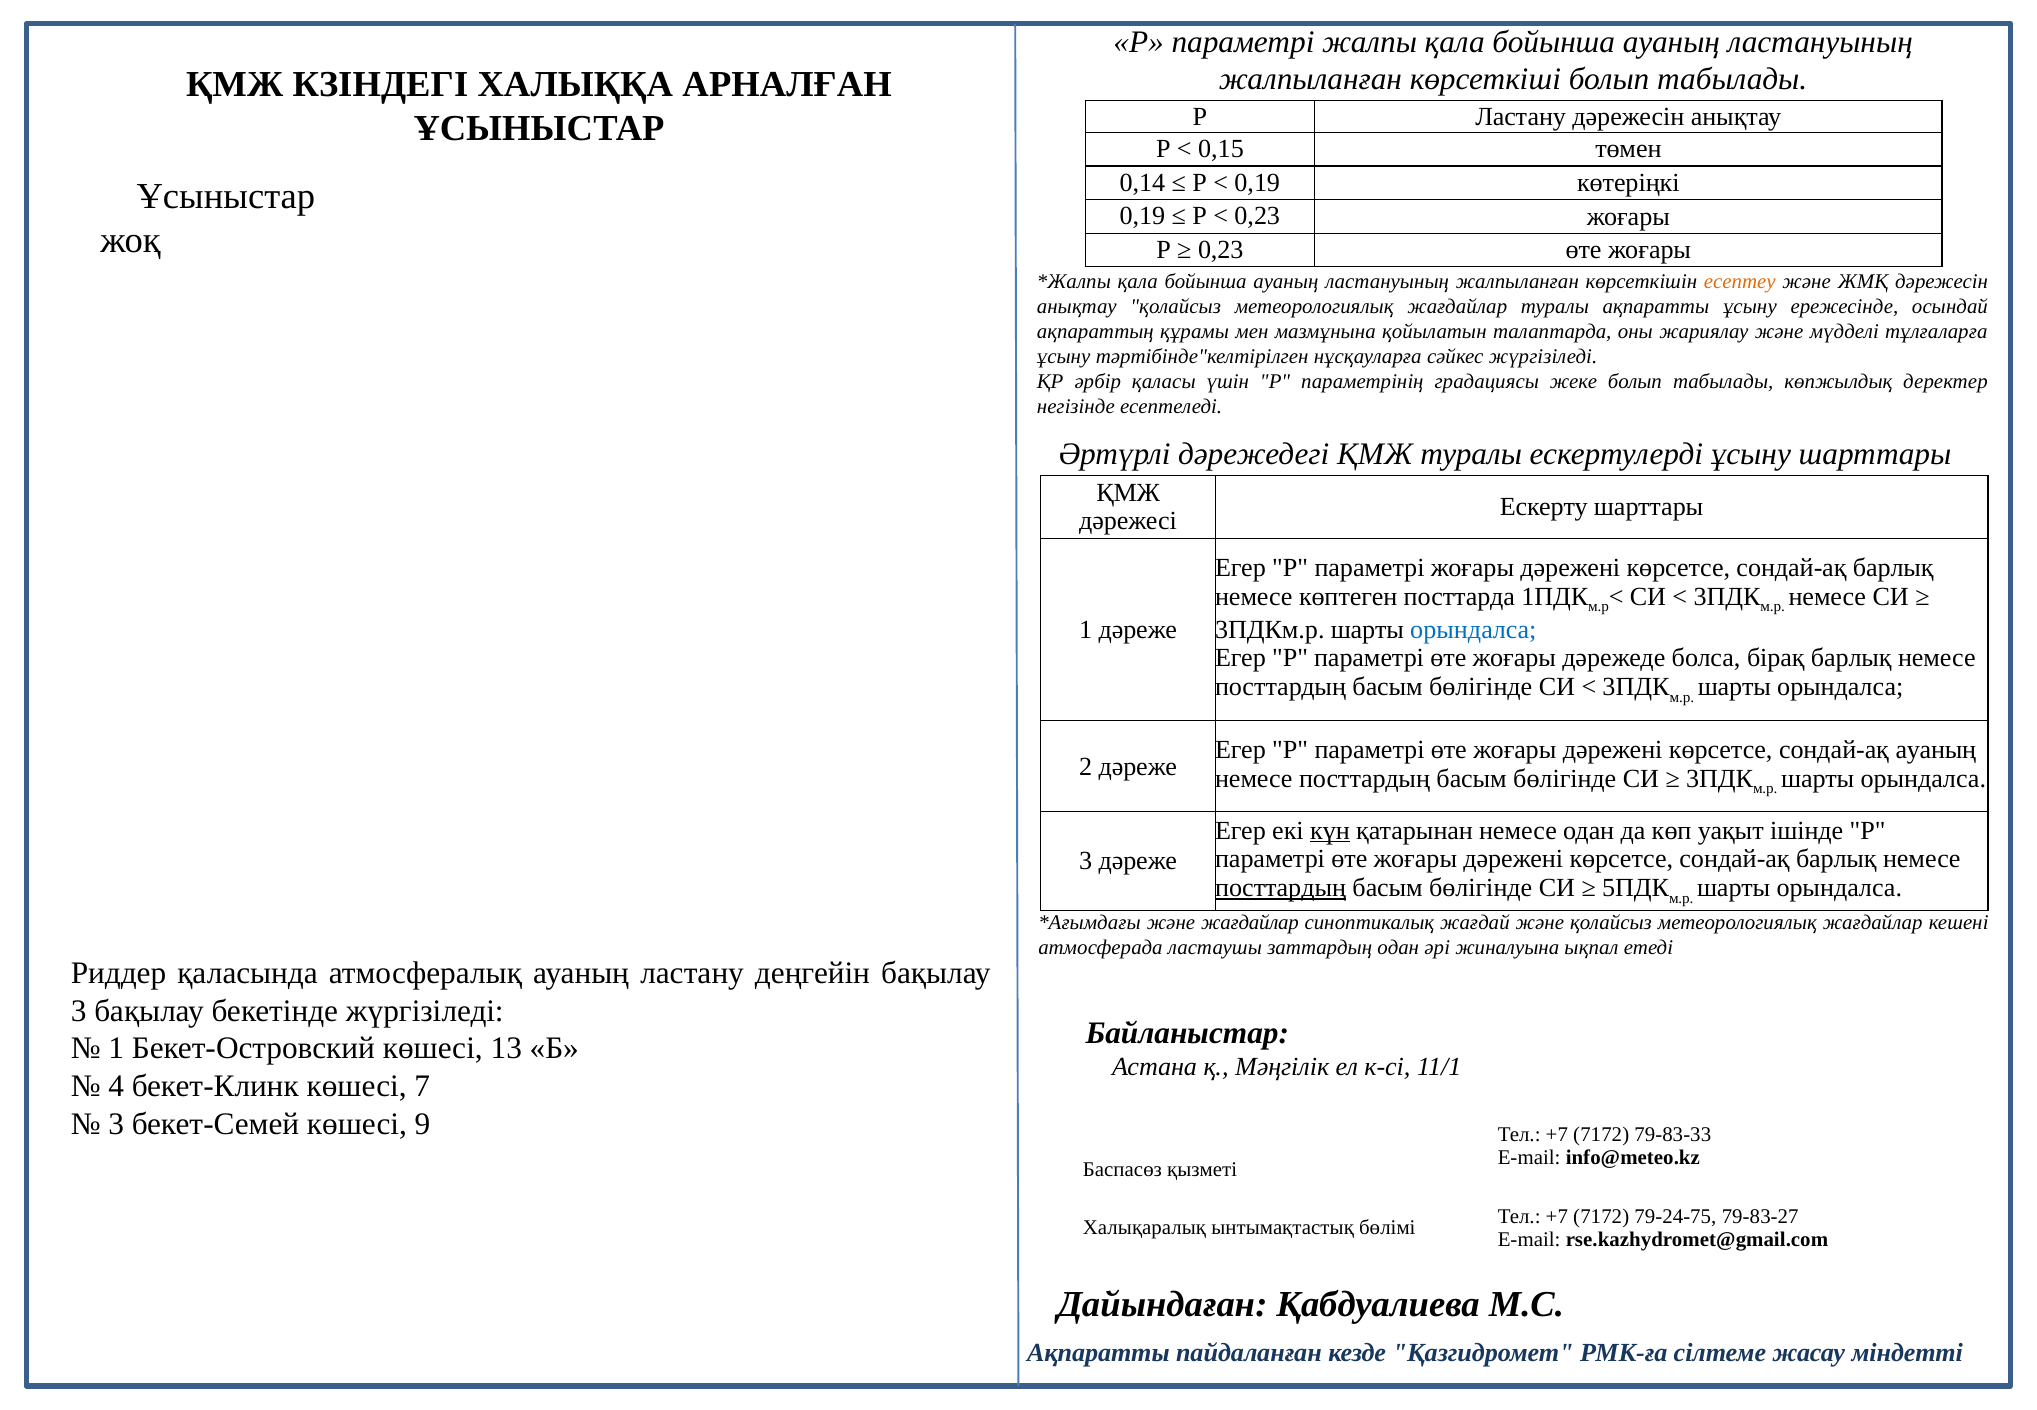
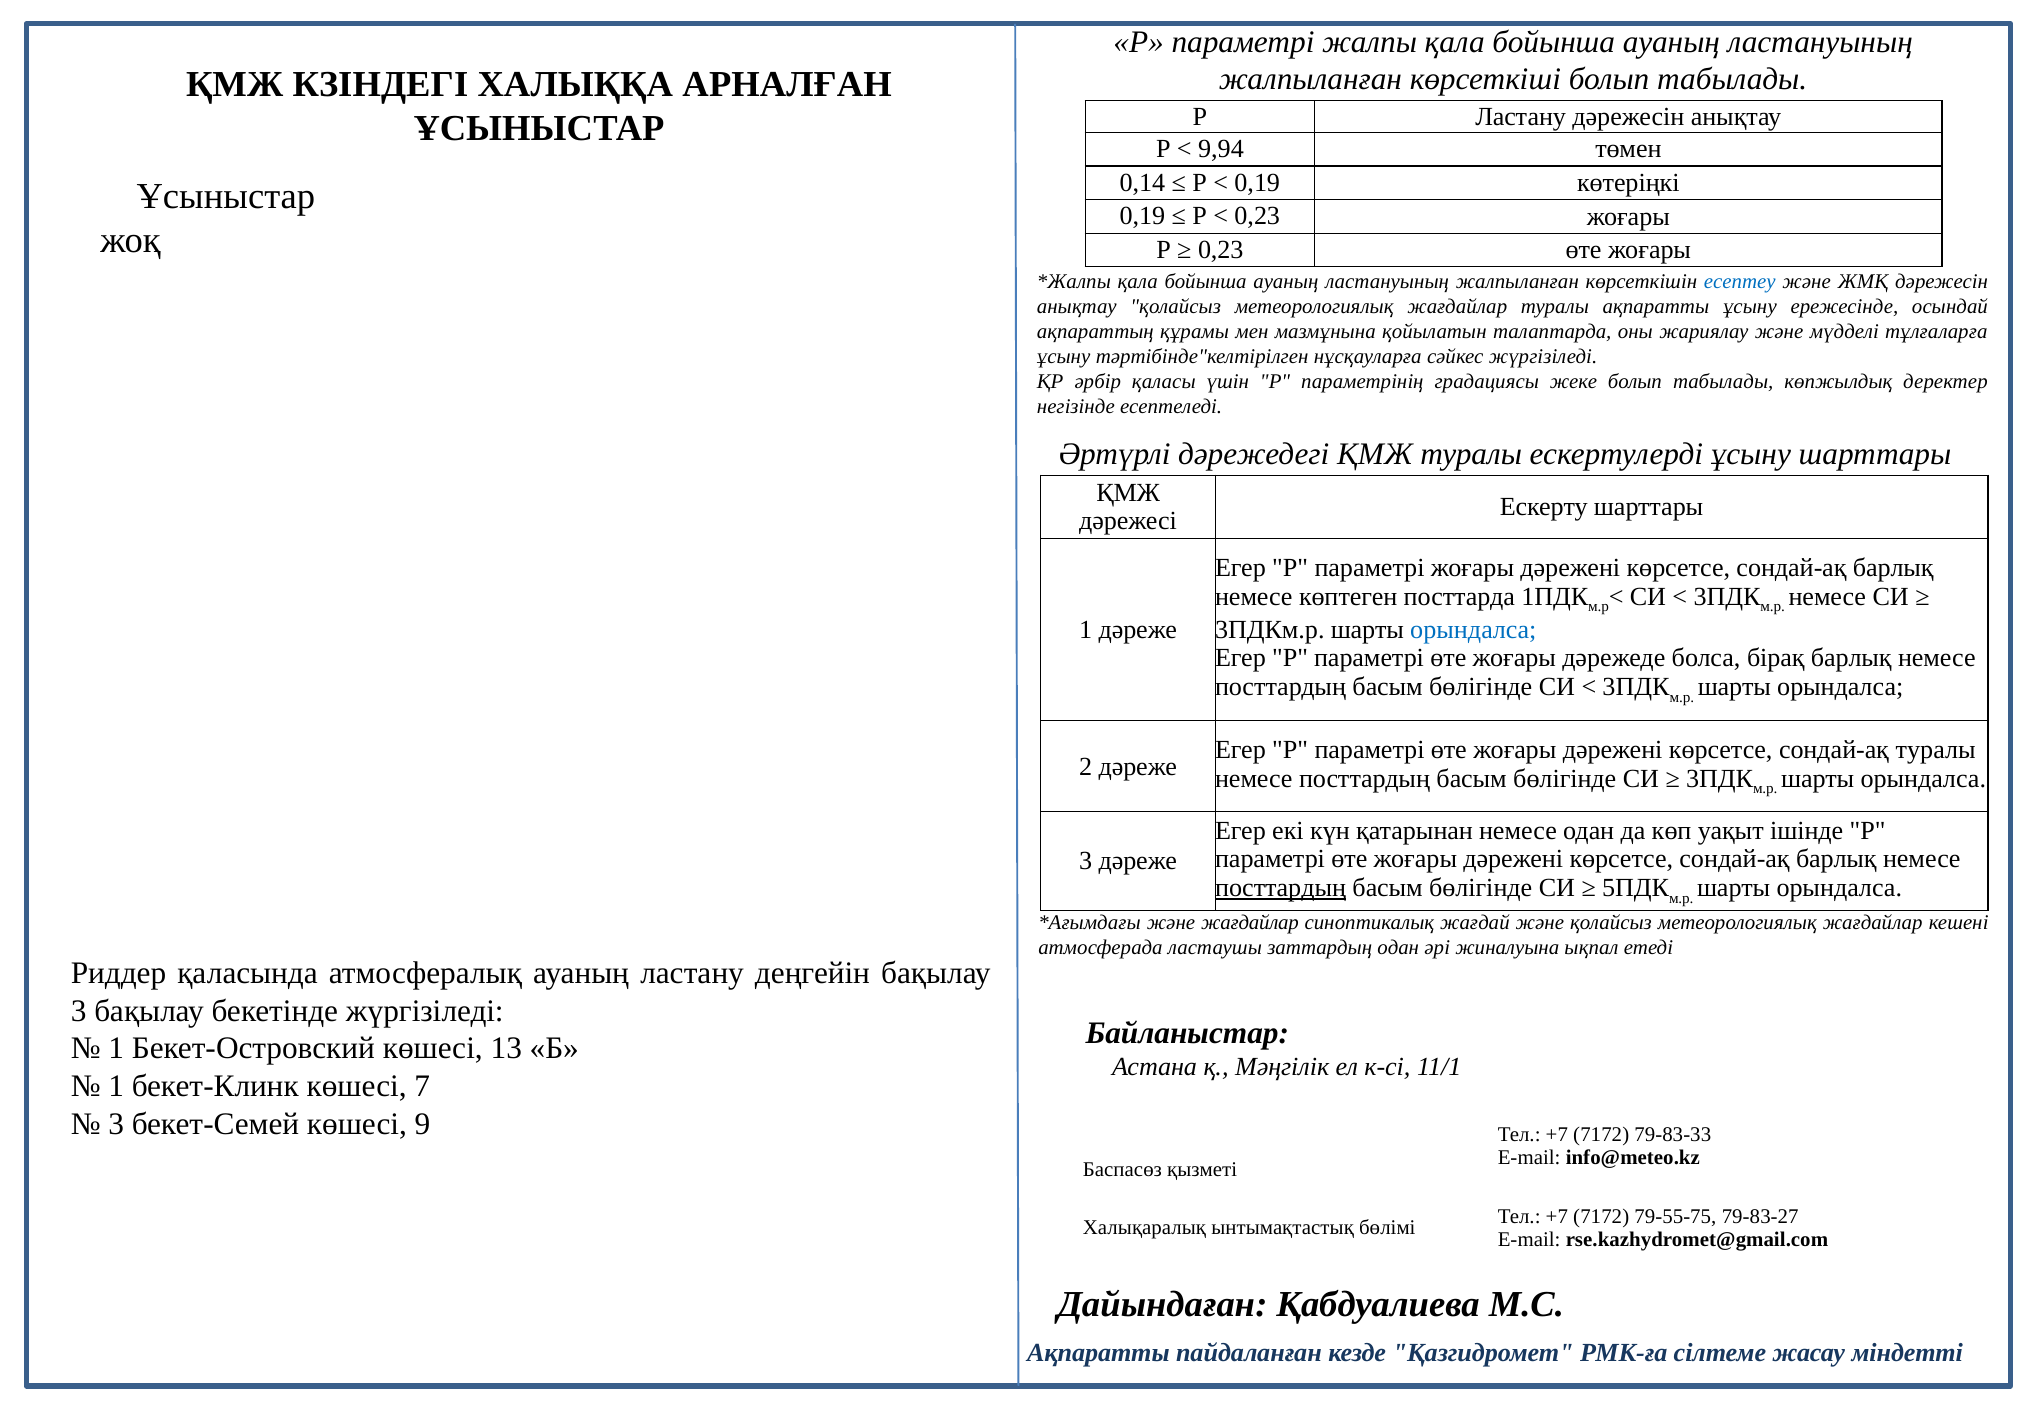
0,15: 0,15 -> 9,94 (1221, 149)
есептеу colour: orange -> blue (1740, 281)
сондай-ақ ауаның: ауаның -> туралы (1936, 750)
күн underline: present -> none (1330, 831)
4: 4 -> 1 (116, 1086)
79-24-75: 79-24-75 -> 79-55-75 (1675, 1216)
